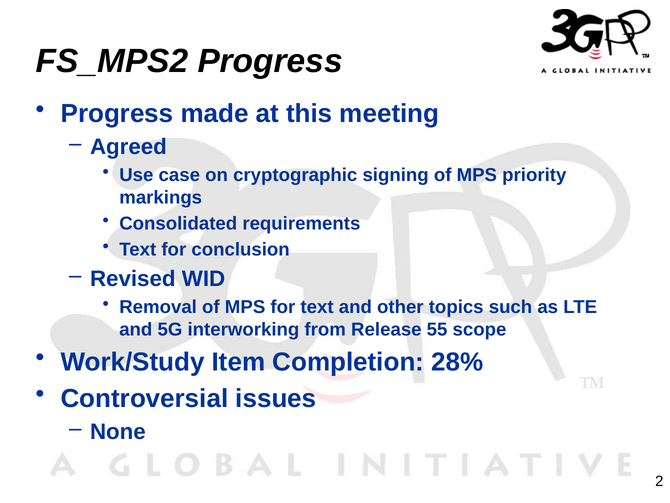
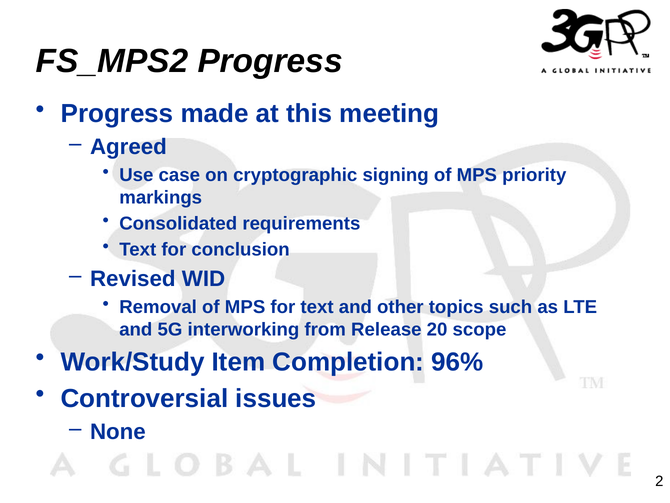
55: 55 -> 20 (437, 329)
28%: 28% -> 96% (457, 362)
